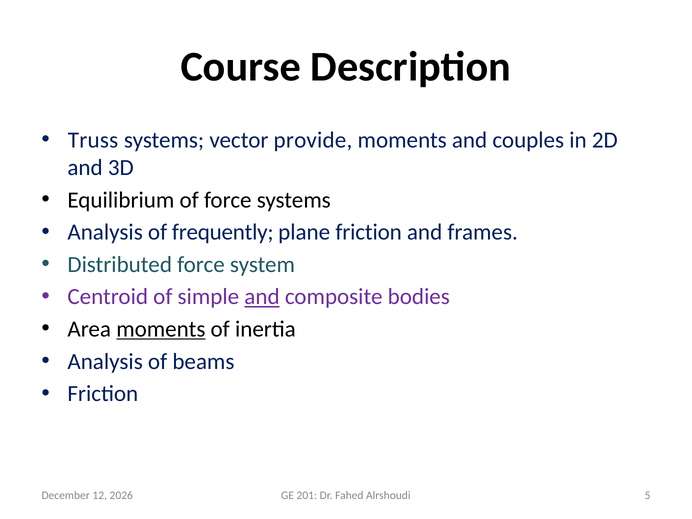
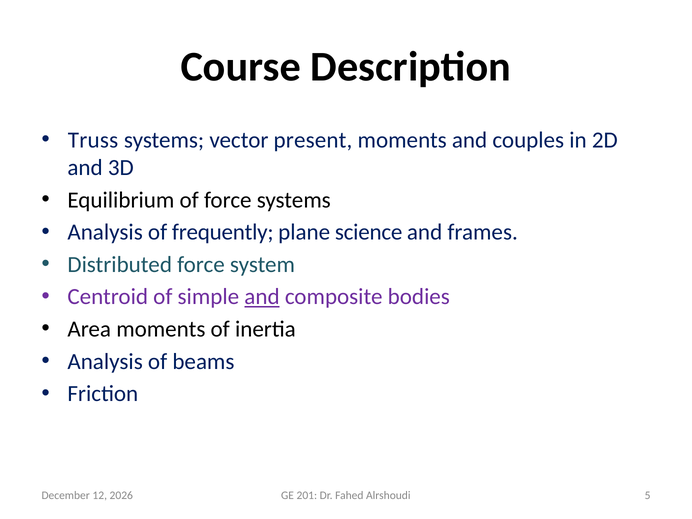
provide: provide -> present (313, 140)
plane friction: friction -> science (369, 232)
moments underline: present -> none (161, 329)
